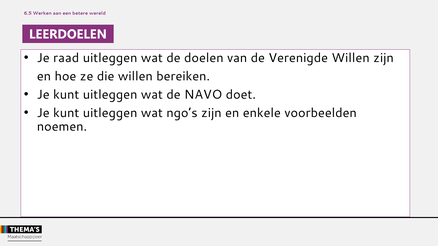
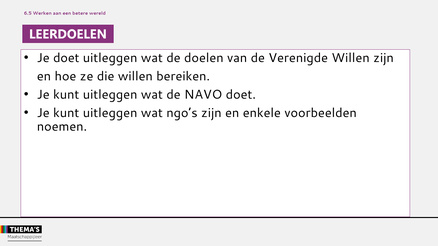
Je raad: raad -> doet (66, 58)
